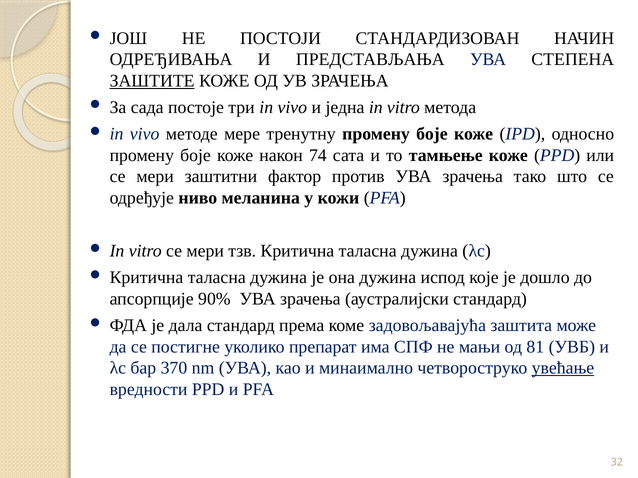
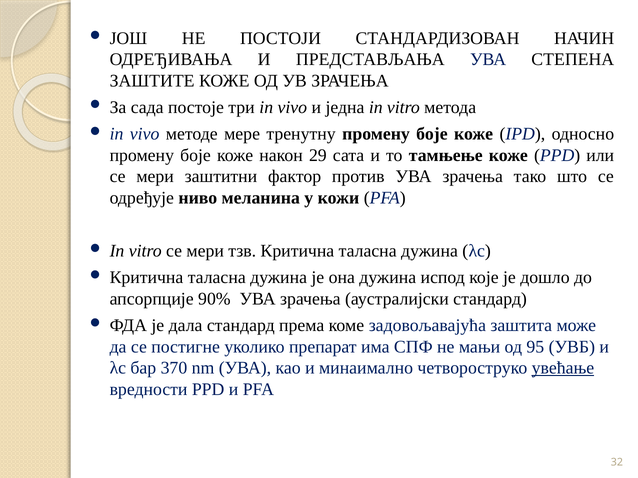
ЗАШТИТЕ underline: present -> none (152, 81)
74: 74 -> 29 (318, 155)
81: 81 -> 95 (535, 347)
